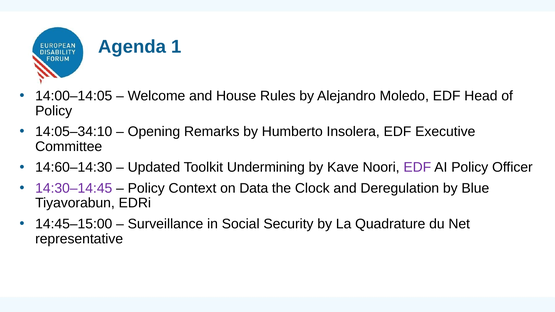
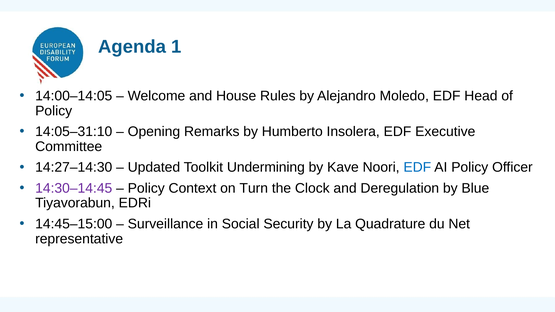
14:05–34:10: 14:05–34:10 -> 14:05–31:10 (74, 132)
14:60–14:30: 14:60–14:30 -> 14:27–14:30 (74, 167)
EDF colour: purple -> blue (417, 167)
Data: Data -> Turn (254, 188)
